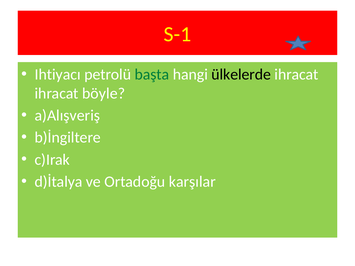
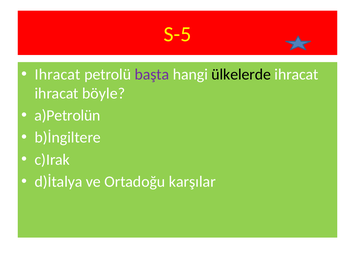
S-1: S-1 -> S-5 (177, 34)
Ihtiyacı: Ihtiyacı -> Ihracat (58, 74)
başta colour: green -> purple (152, 74)
a)Alışveriş: a)Alışveriş -> a)Petrolün (67, 116)
